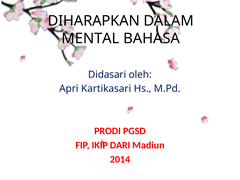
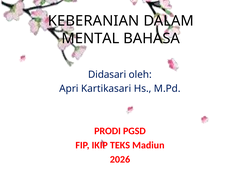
DIHARAPKAN: DIHARAPKAN -> KEBERANIAN (94, 21)
DARI: DARI -> TEKS (120, 145)
2014: 2014 -> 2026 (120, 159)
